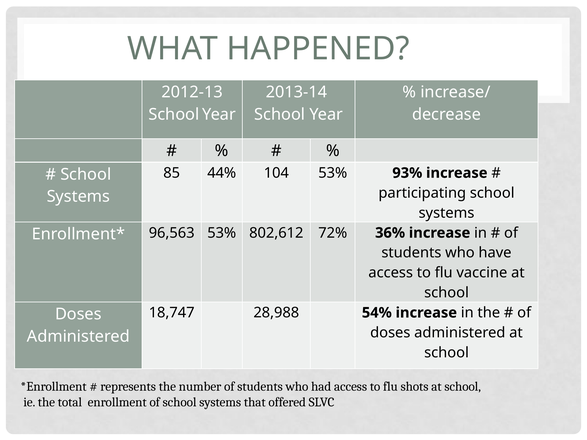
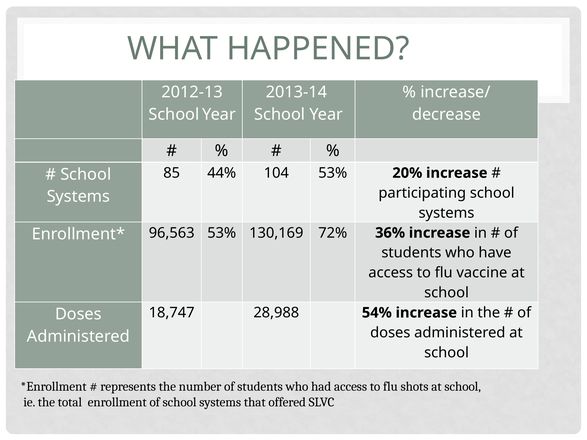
93%: 93% -> 20% (407, 173)
802,612: 802,612 -> 130,169 (276, 233)
